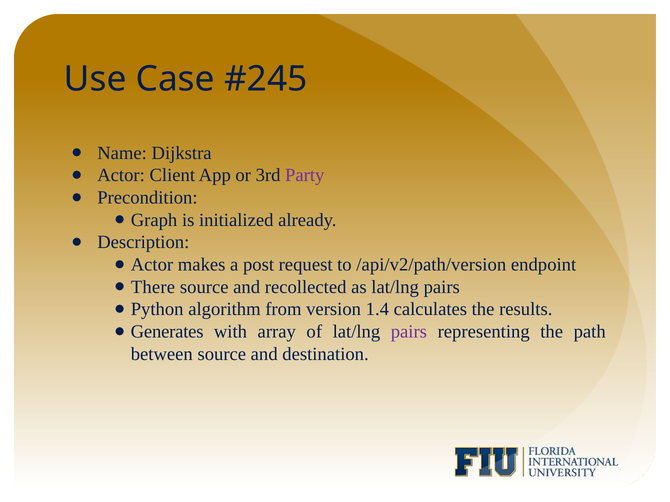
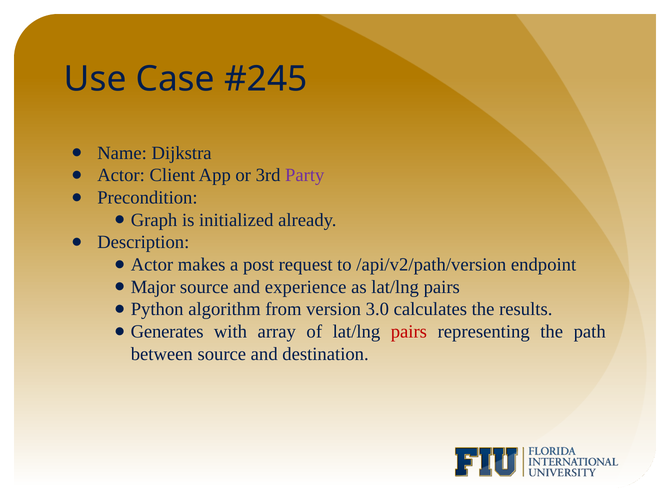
There: There -> Major (153, 287)
recollected: recollected -> experience (306, 287)
1.4: 1.4 -> 3.0 (377, 310)
pairs colour: purple -> red (409, 332)
